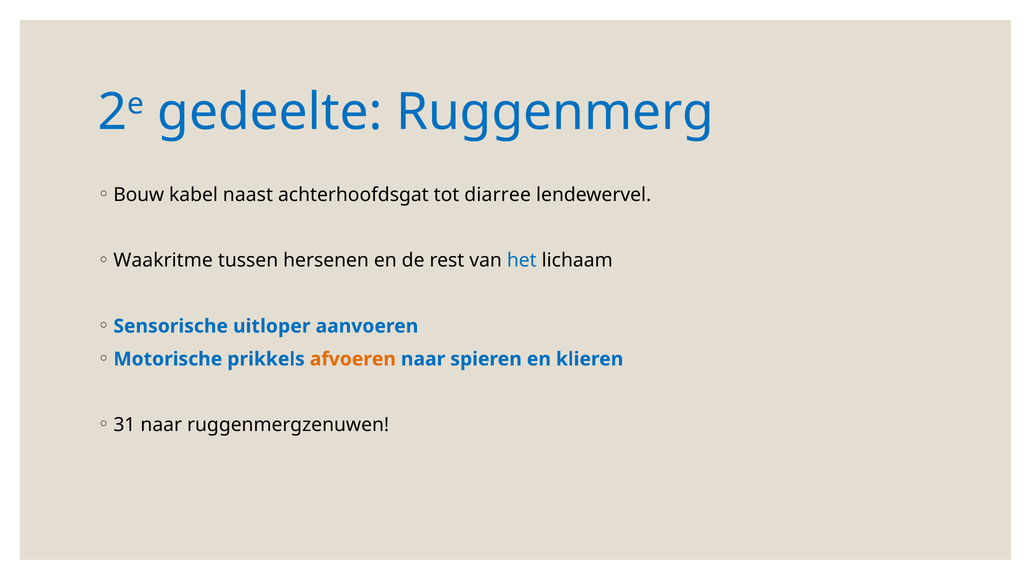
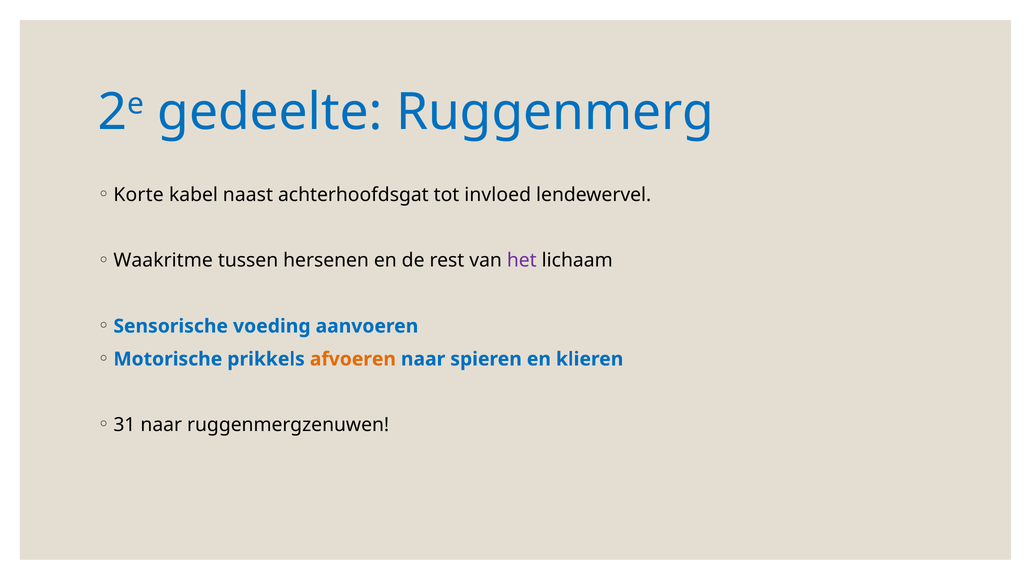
Bouw: Bouw -> Korte (139, 195)
diarree: diarree -> invloed (498, 195)
het colour: blue -> purple (522, 260)
uitloper: uitloper -> voeding (272, 326)
